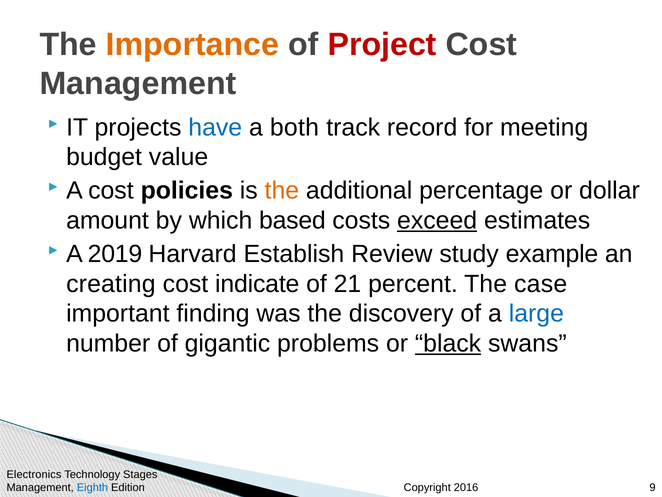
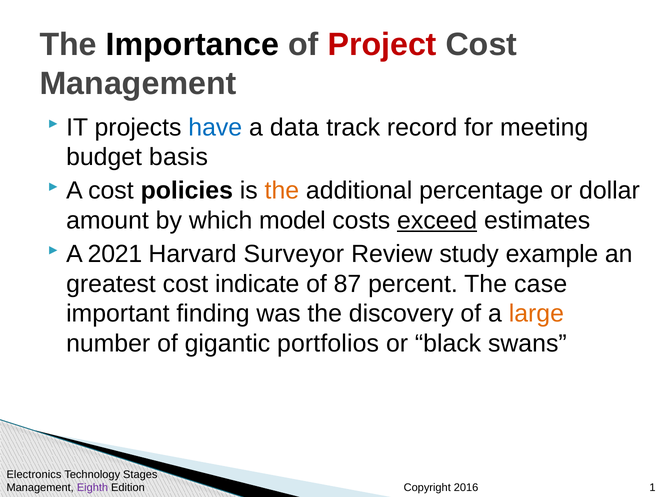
Importance colour: orange -> black (193, 45)
both: both -> data (294, 127)
value: value -> basis (178, 157)
based: based -> model (292, 220)
2019: 2019 -> 2021 (115, 254)
Establish: Establish -> Surveyor (294, 254)
creating: creating -> greatest (111, 284)
21: 21 -> 87 (347, 284)
large colour: blue -> orange (536, 313)
problems: problems -> portfolios (328, 343)
black underline: present -> none (448, 343)
Eighth colour: blue -> purple (92, 487)
9: 9 -> 1 (652, 487)
